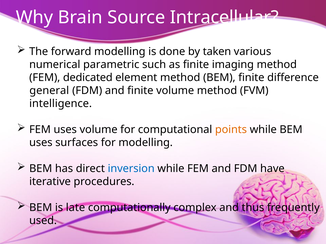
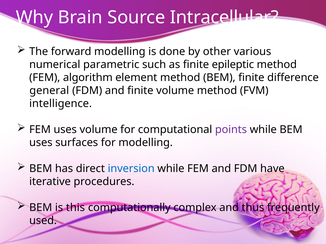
taken: taken -> other (217, 52)
imaging: imaging -> epileptic (233, 65)
dedicated: dedicated -> algorithm (88, 78)
points colour: orange -> purple (231, 130)
late: late -> this (75, 208)
